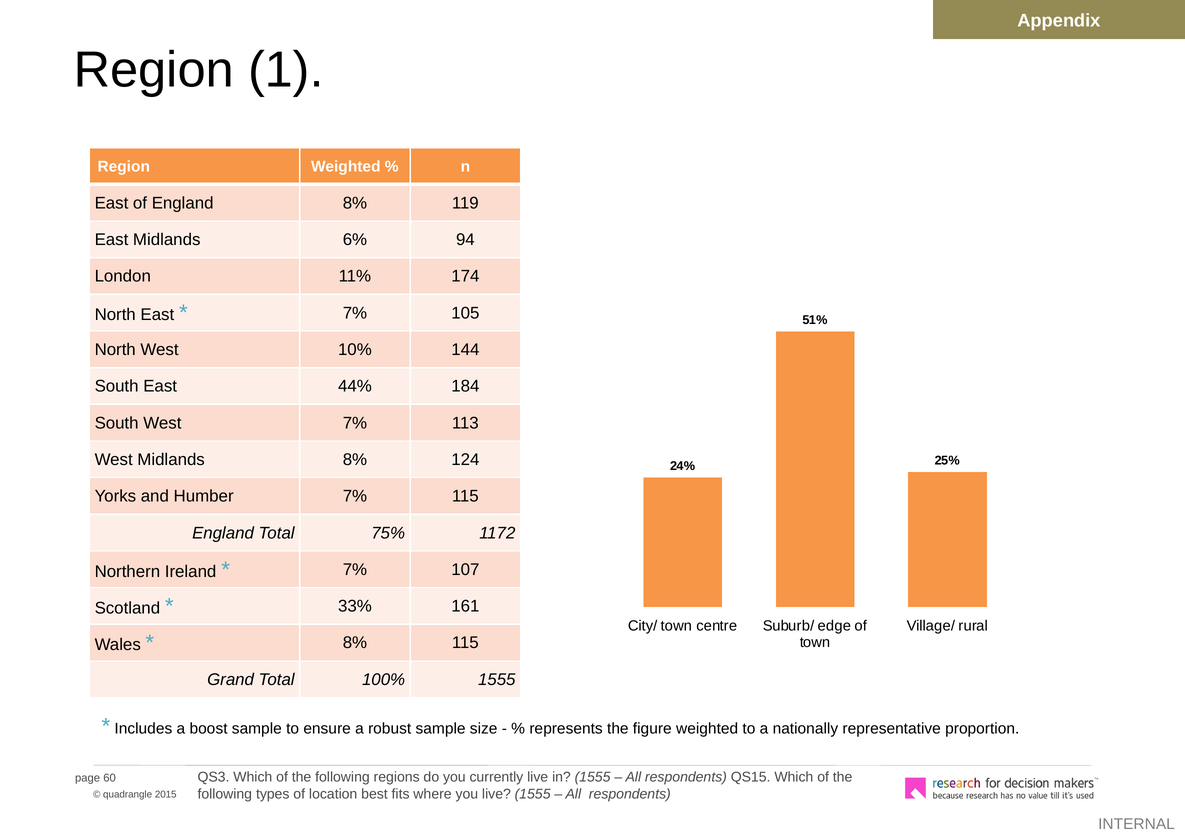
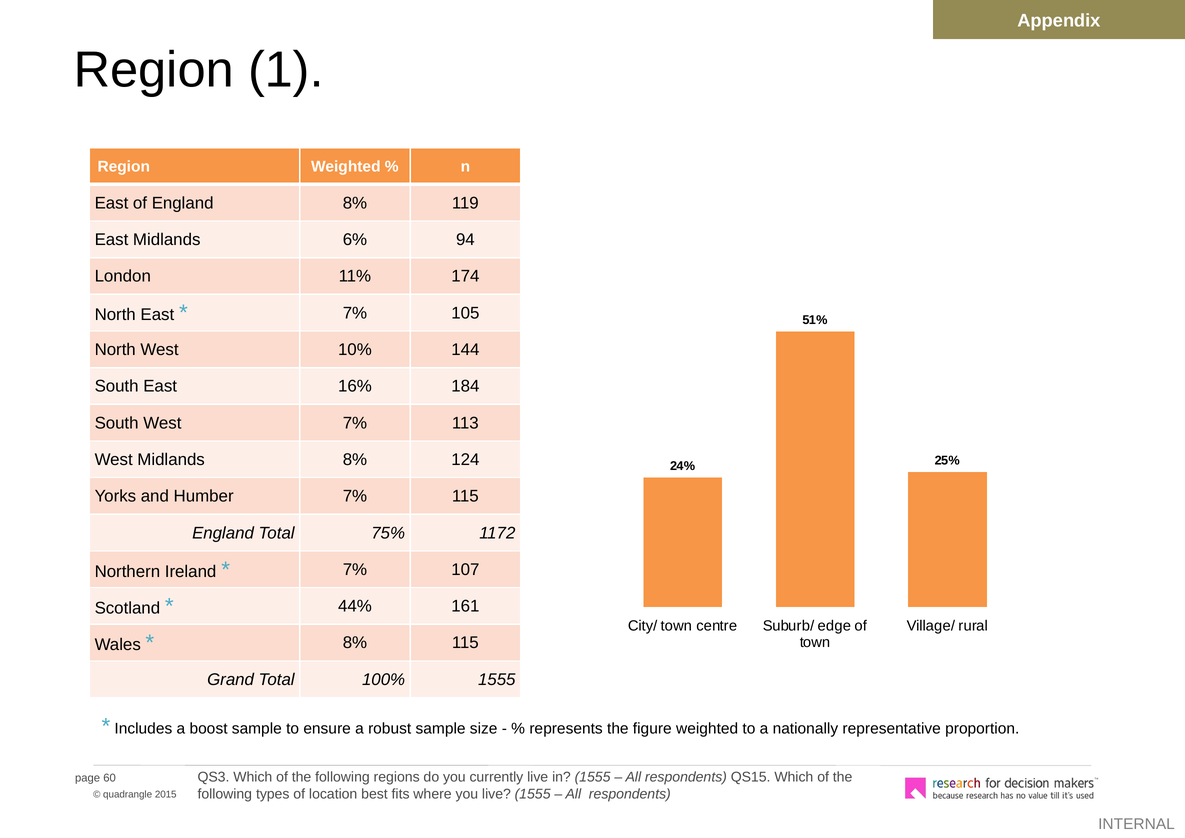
44%: 44% -> 16% (355, 387)
33%: 33% -> 44% (355, 607)
